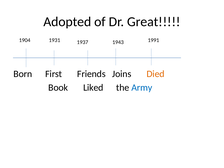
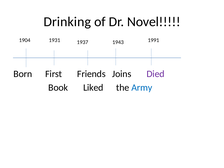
Adopted: Adopted -> Drinking (67, 22)
Great: Great -> Novel (154, 22)
Died colour: orange -> purple (156, 74)
